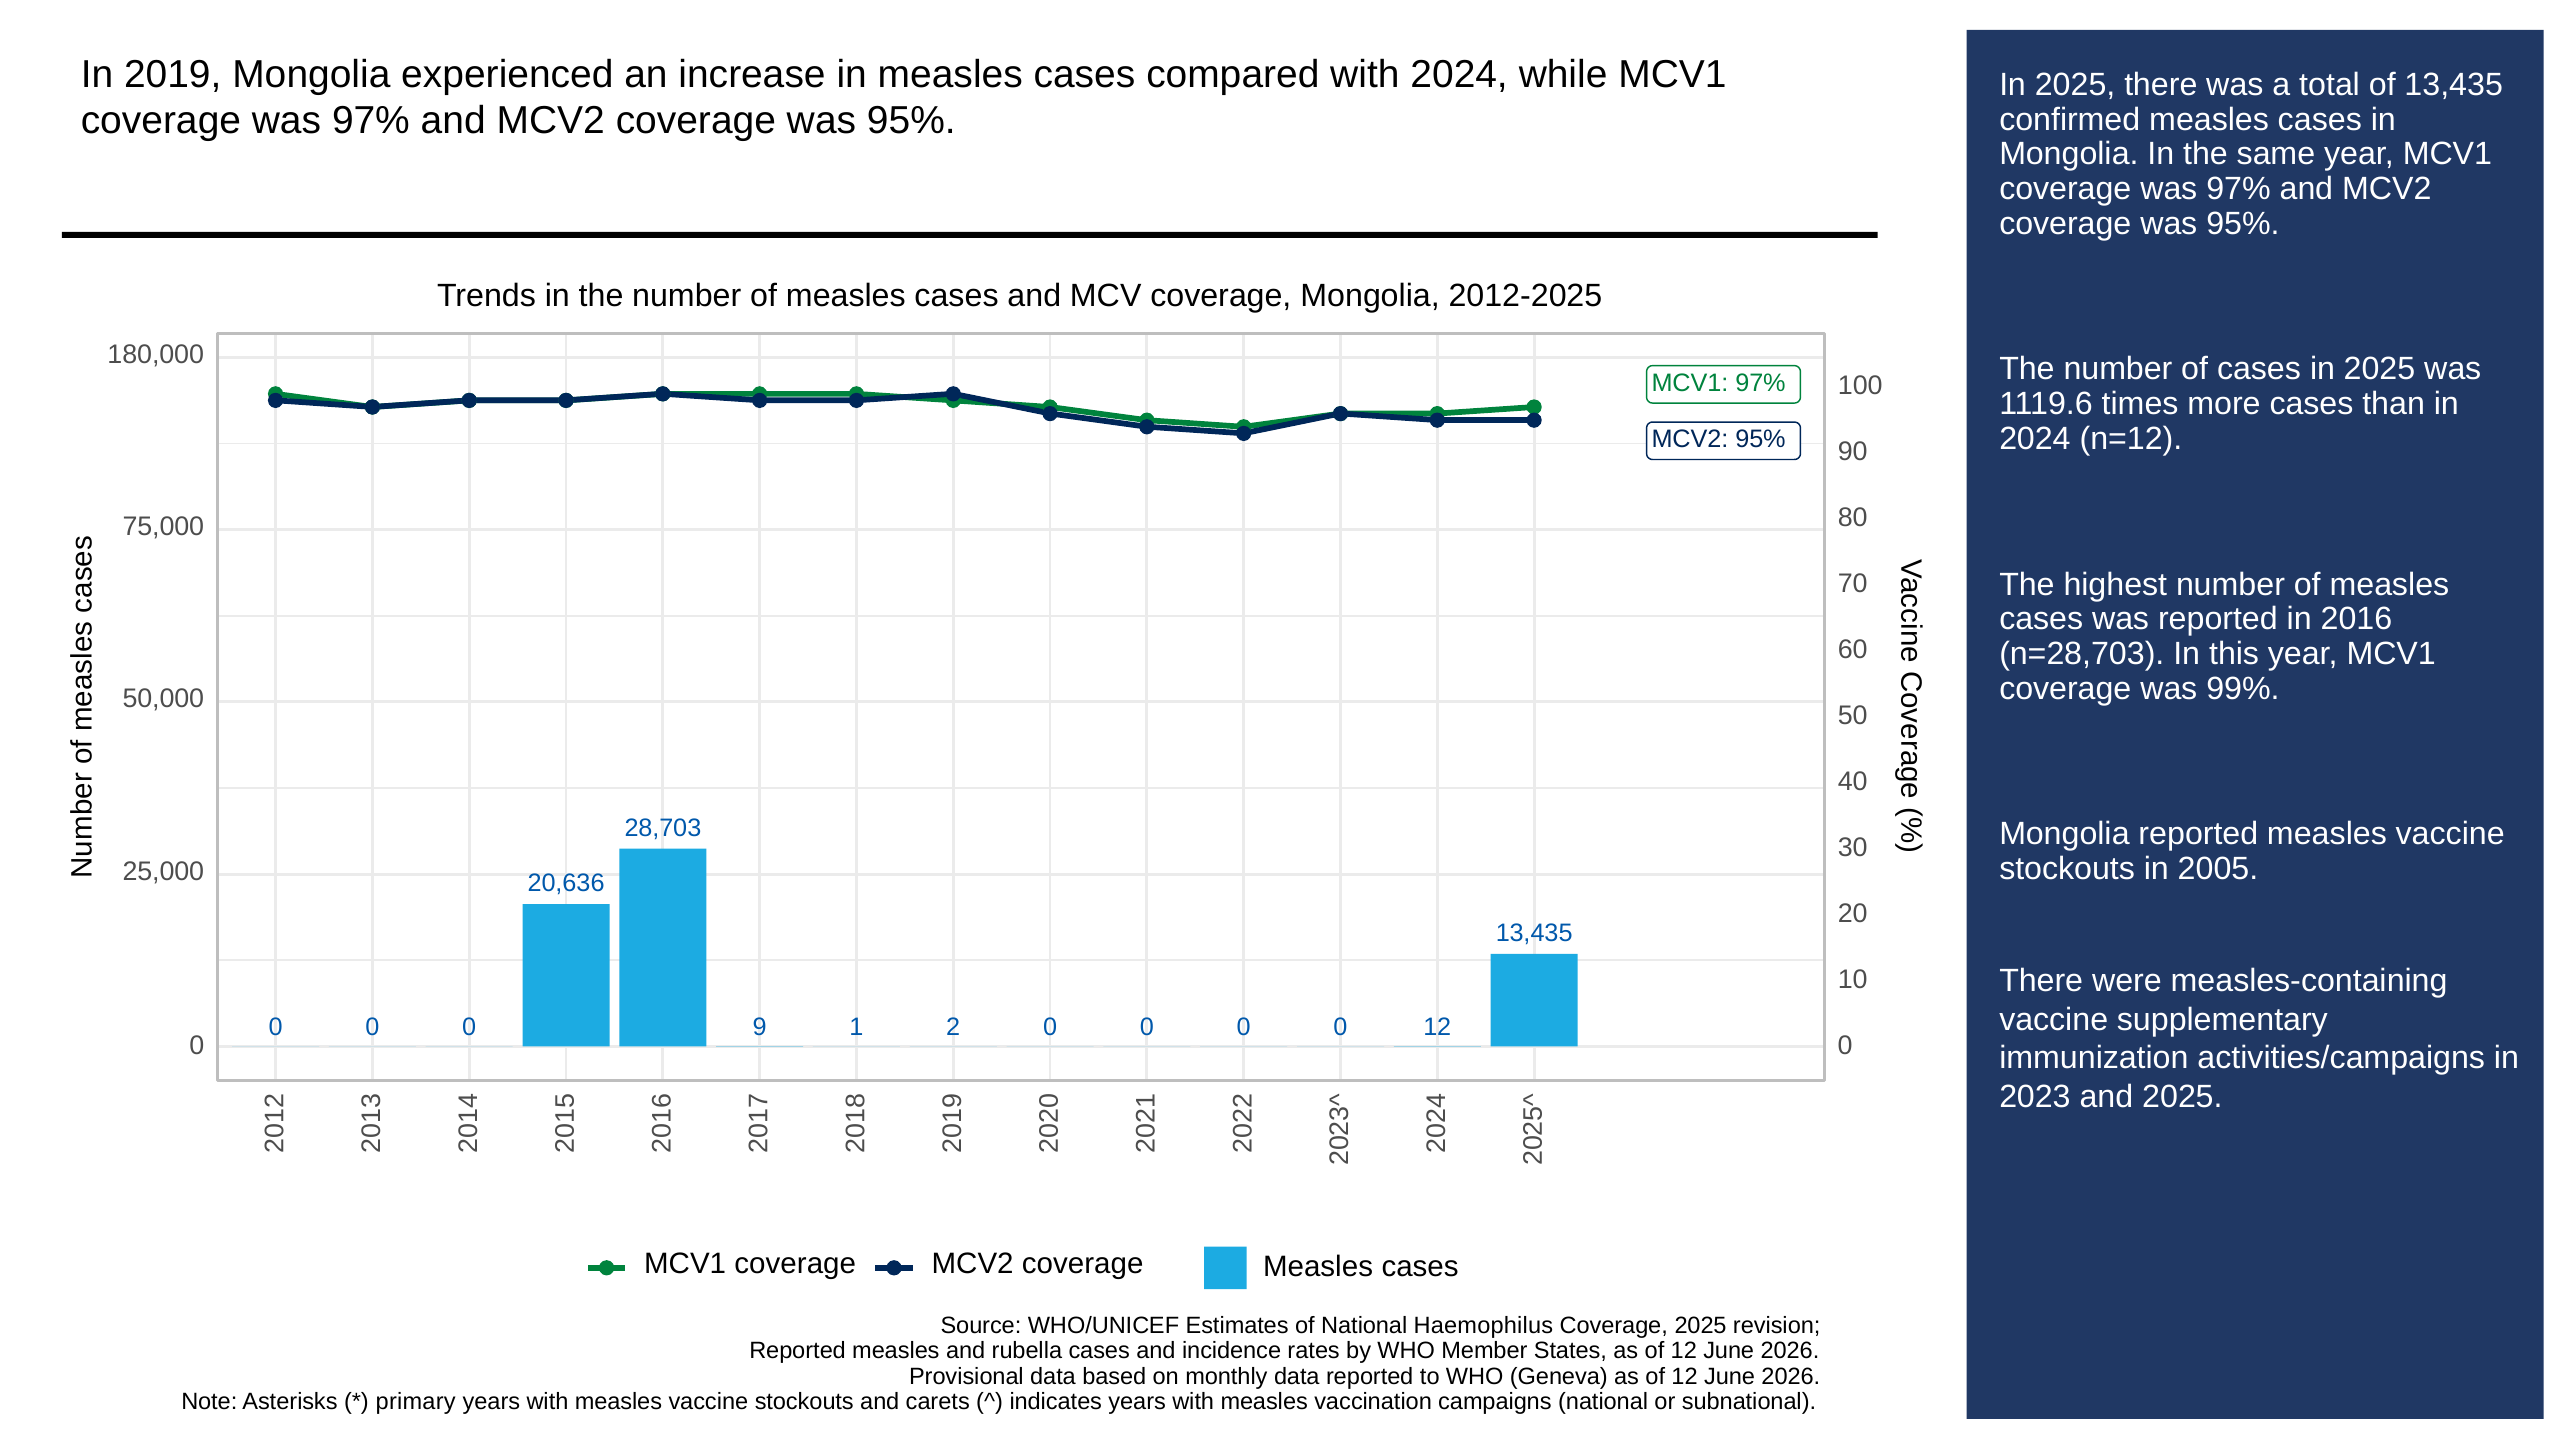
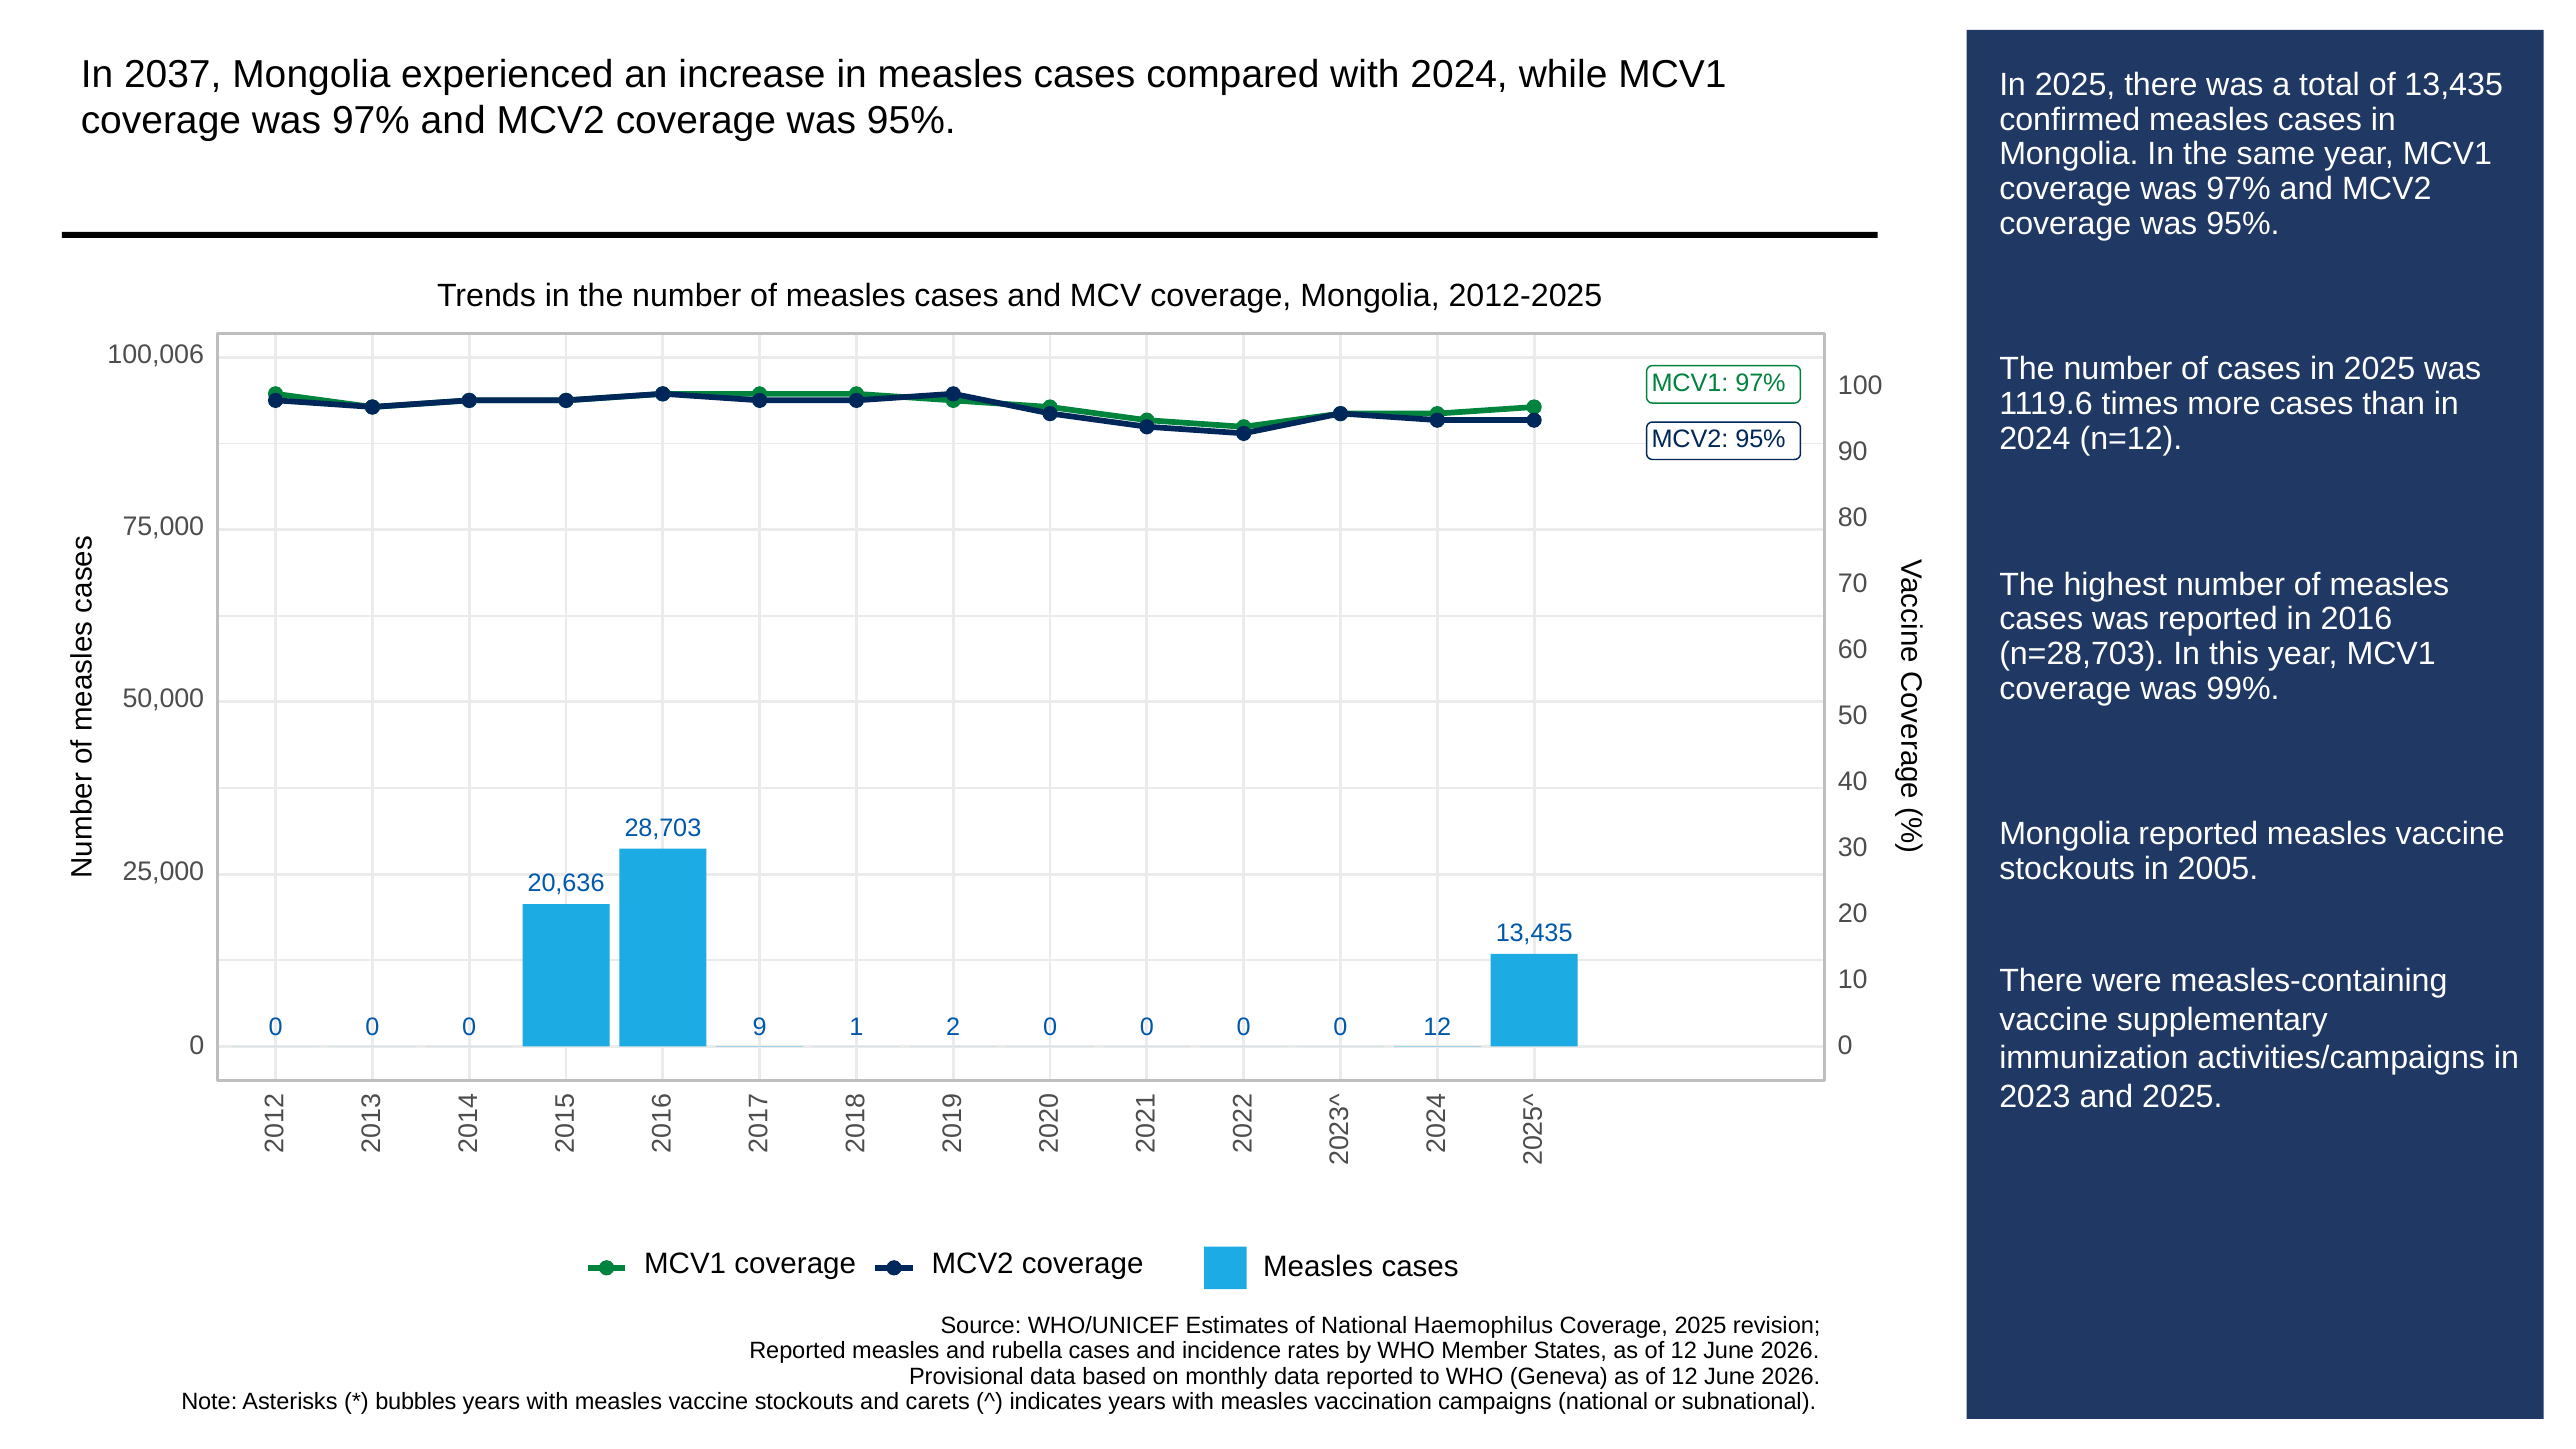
2019: 2019 -> 2037 (173, 74)
180,000: 180,000 -> 100,006 (156, 355)
primary: primary -> bubbles (416, 1402)
